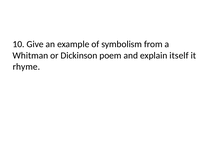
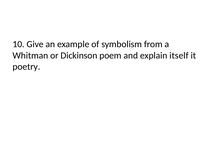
rhyme: rhyme -> poetry (26, 67)
